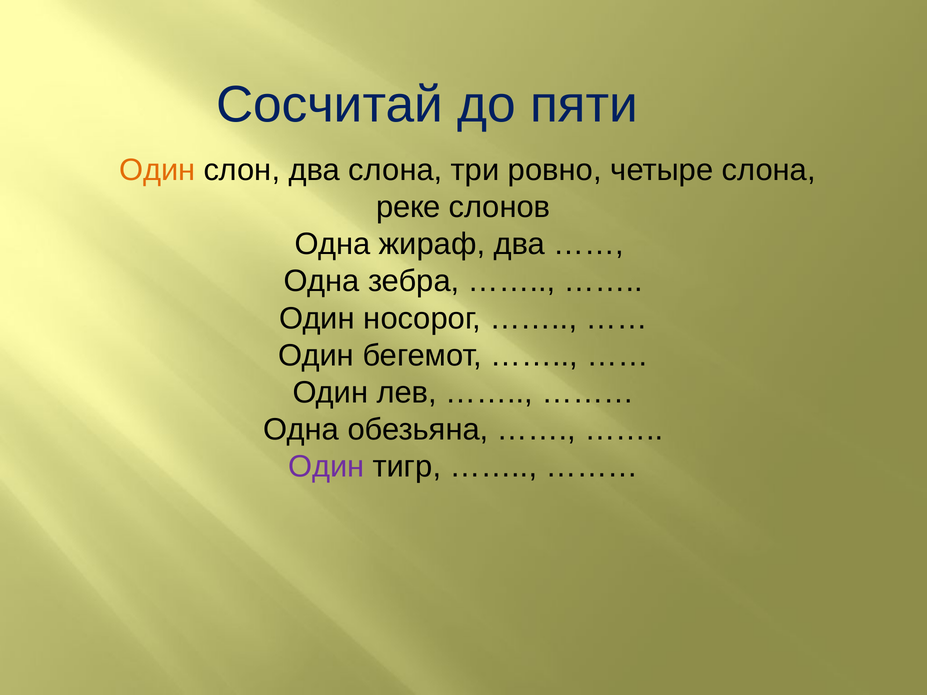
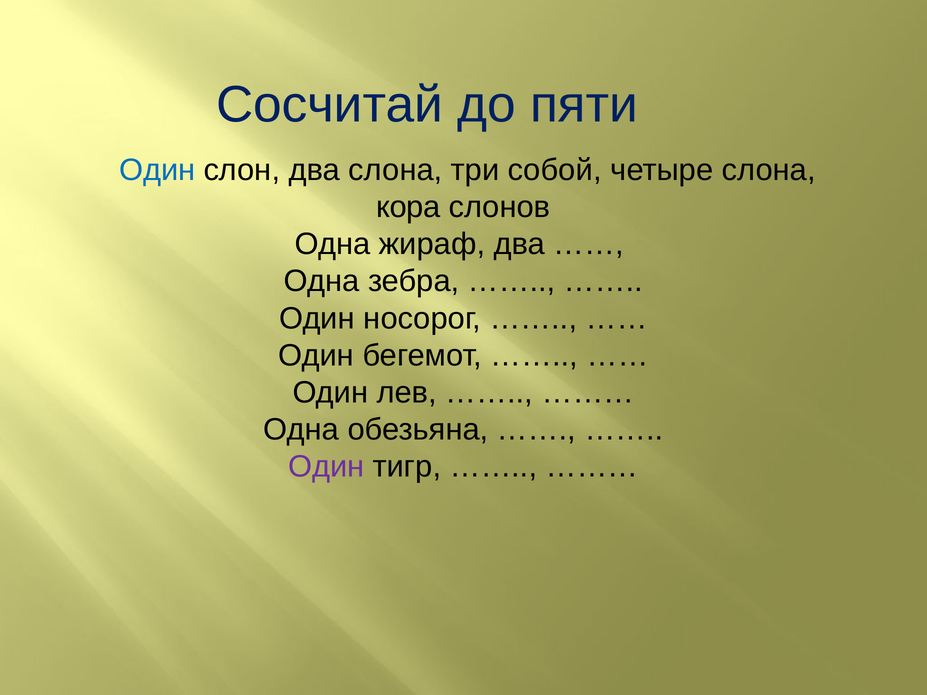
Один colour: orange -> blue (157, 170)
ровно: ровно -> собой (555, 170)
реке: реке -> кора (408, 207)
